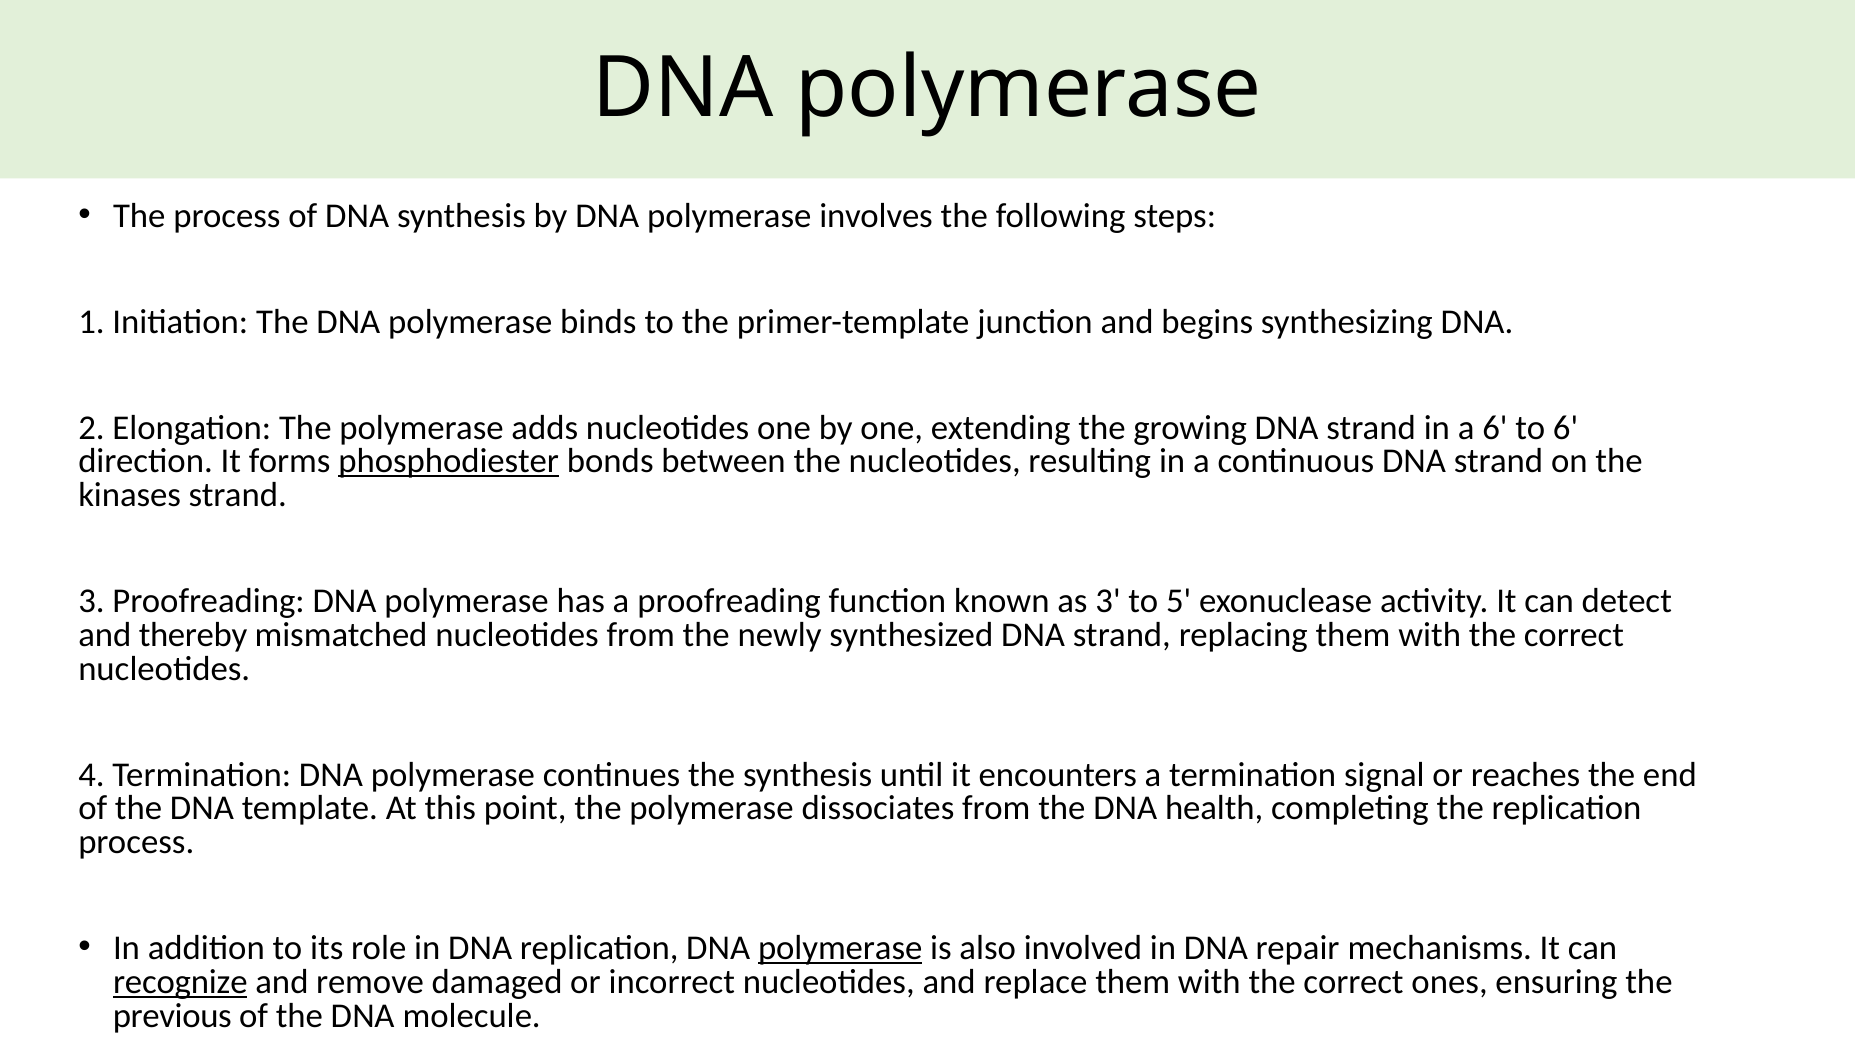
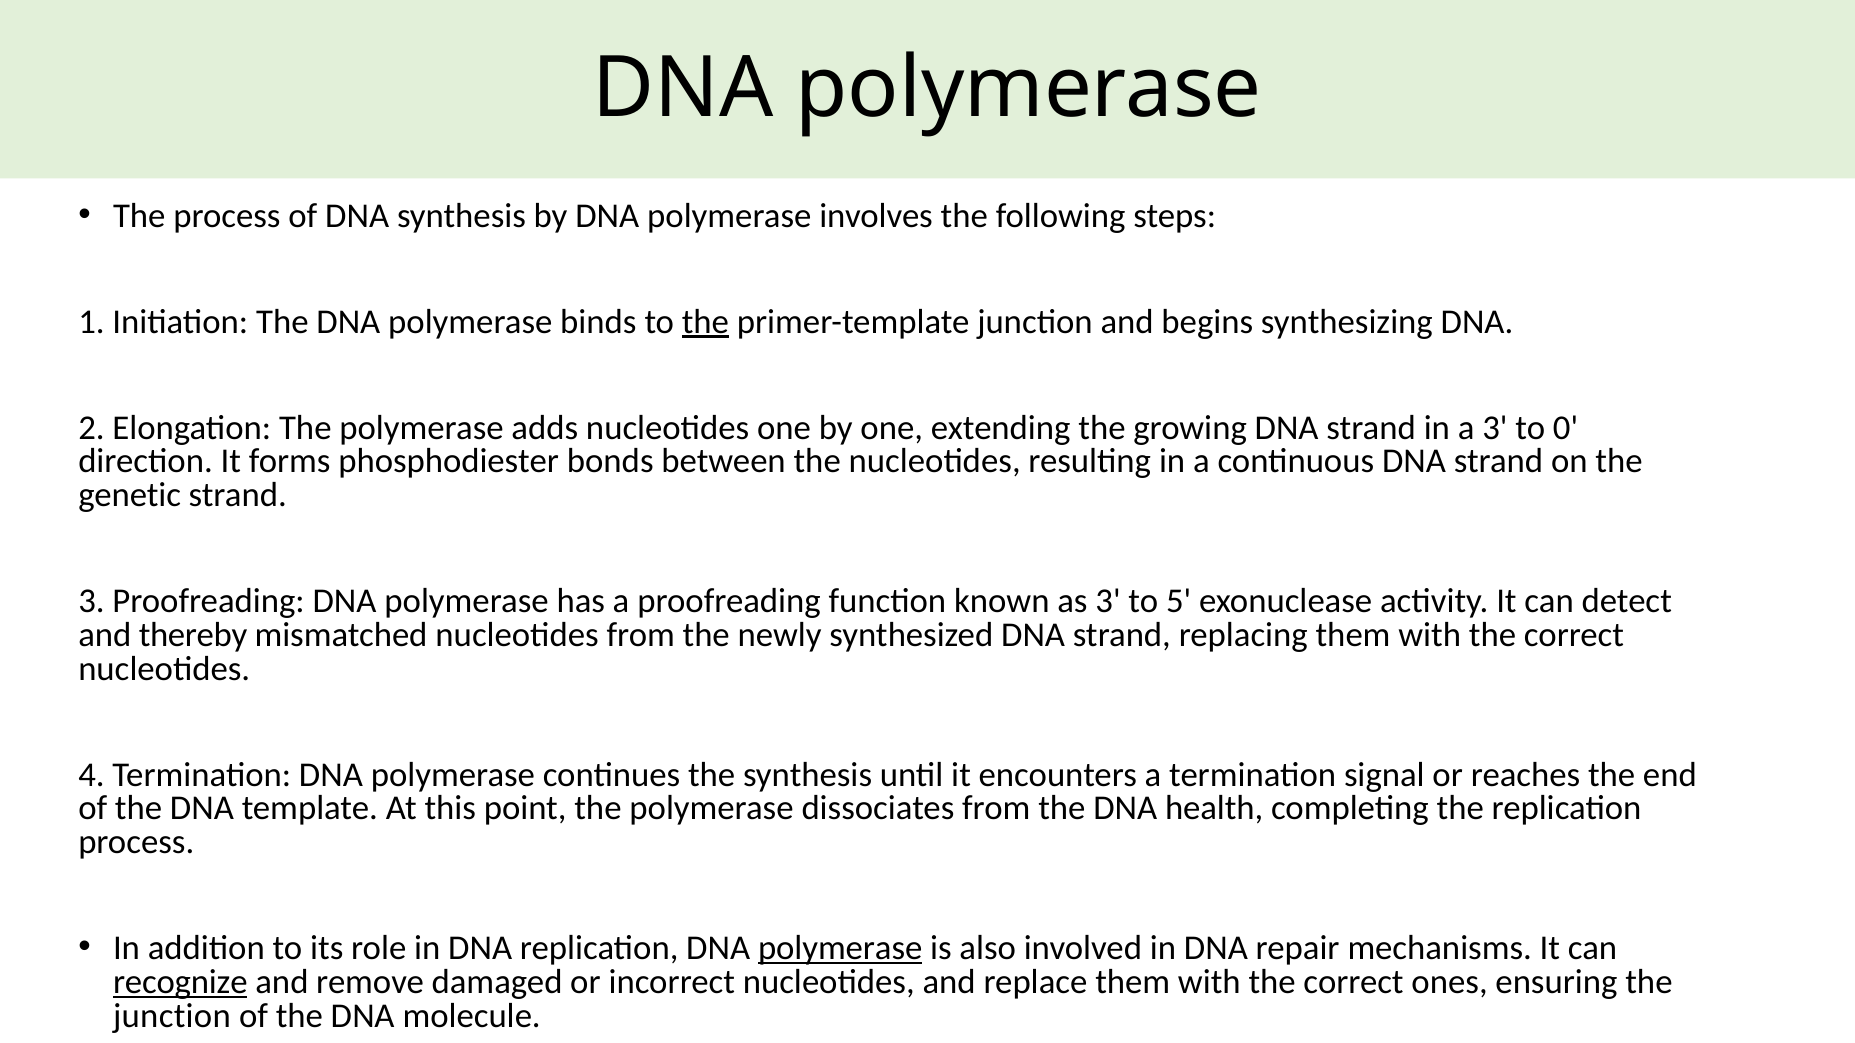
the underline: none -> present (705, 322)
a 6: 6 -> 3 (1495, 428)
to 6: 6 -> 0 (1566, 428)
phosphodiester underline: present -> none (449, 462)
kinases: kinases -> genetic (130, 495)
previous: previous -> junction (172, 1016)
